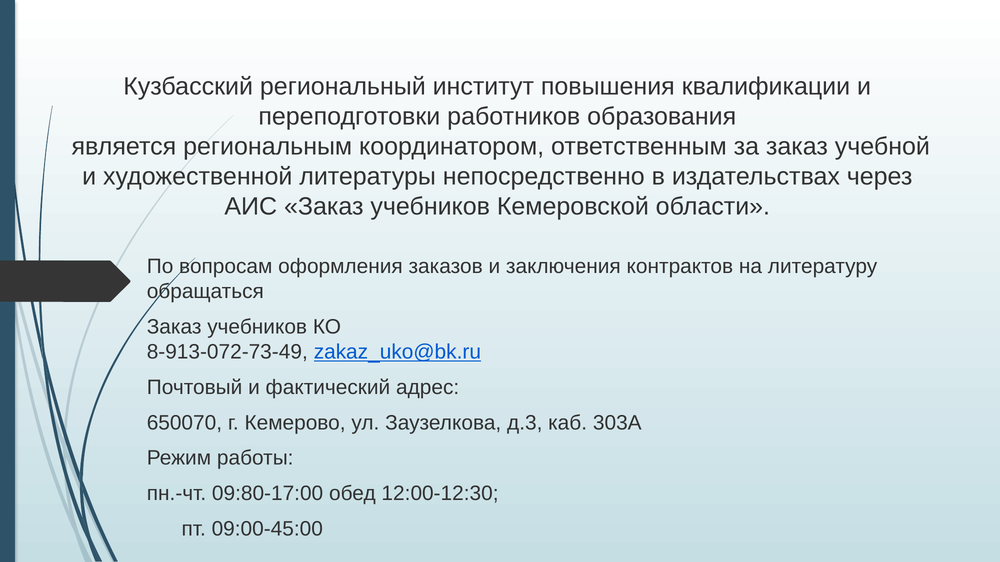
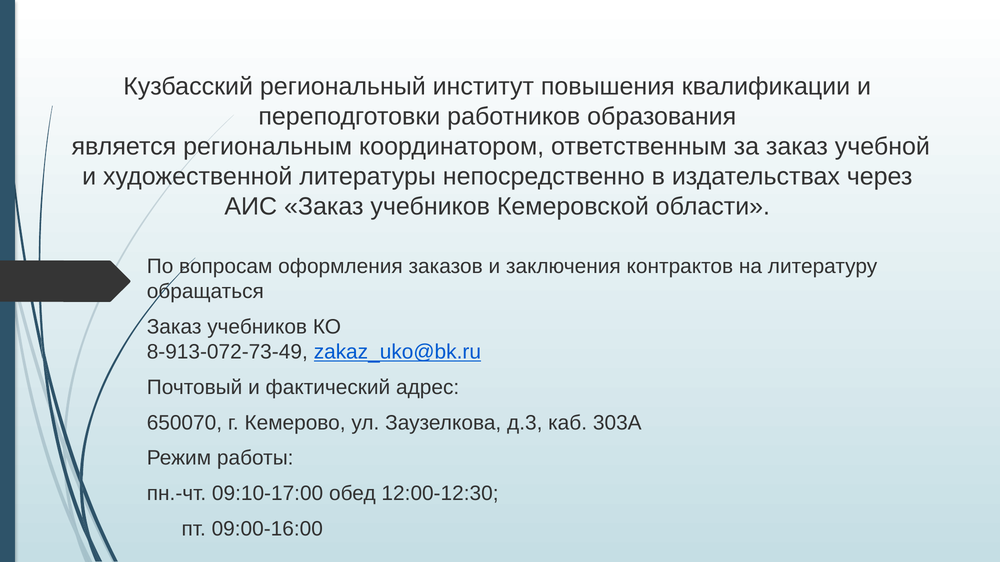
09:80-17:00: 09:80-17:00 -> 09:10-17:00 (268, 494)
09:00-45:00: 09:00-45:00 -> 09:00-16:00 (267, 529)
